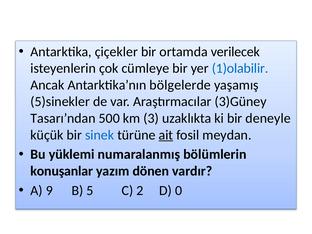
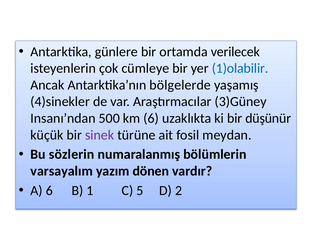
çiçekler: çiçekler -> günlere (116, 52)
5)sinekler: 5)sinekler -> 4)sinekler (60, 102)
Tasarı’ndan: Tasarı’ndan -> Insanı’ndan (63, 118)
km 3: 3 -> 6 (151, 118)
deneyle: deneyle -> düşünür (268, 118)
sinek colour: blue -> purple (100, 135)
ait underline: present -> none (166, 135)
yüklemi: yüklemi -> sözlerin (72, 154)
konuşanlar: konuşanlar -> varsayalım (62, 171)
A 9: 9 -> 6 (49, 190)
5: 5 -> 1 (90, 190)
2: 2 -> 5 (140, 190)
0: 0 -> 2 (179, 190)
